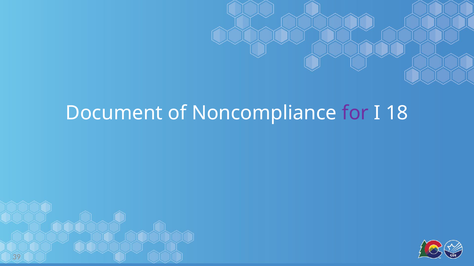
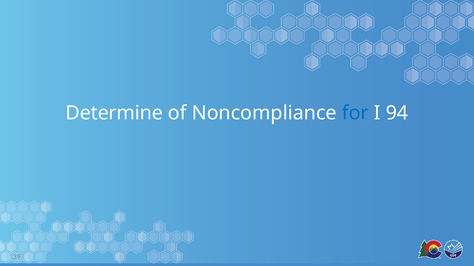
Document: Document -> Determine (114, 113)
for colour: purple -> blue (355, 113)
18: 18 -> 94 (397, 113)
